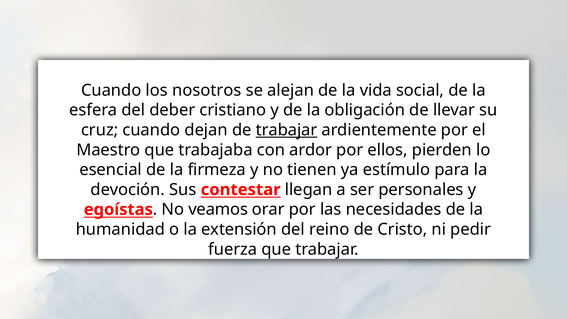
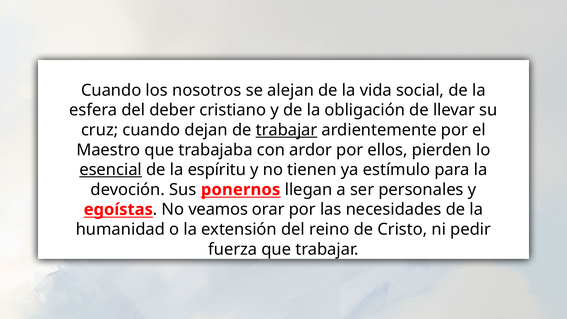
esencial underline: none -> present (111, 170)
firmeza: firmeza -> espíritu (217, 170)
contestar: contestar -> ponernos (241, 190)
